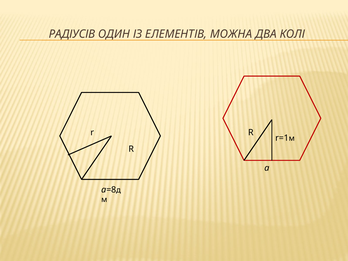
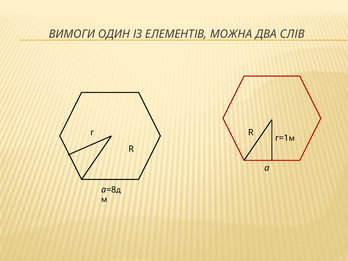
РАДІУСІВ: РАДІУСІВ -> ВИМОГИ (72, 34)
КОЛІ: КОЛІ -> СЛІВ (292, 34)
